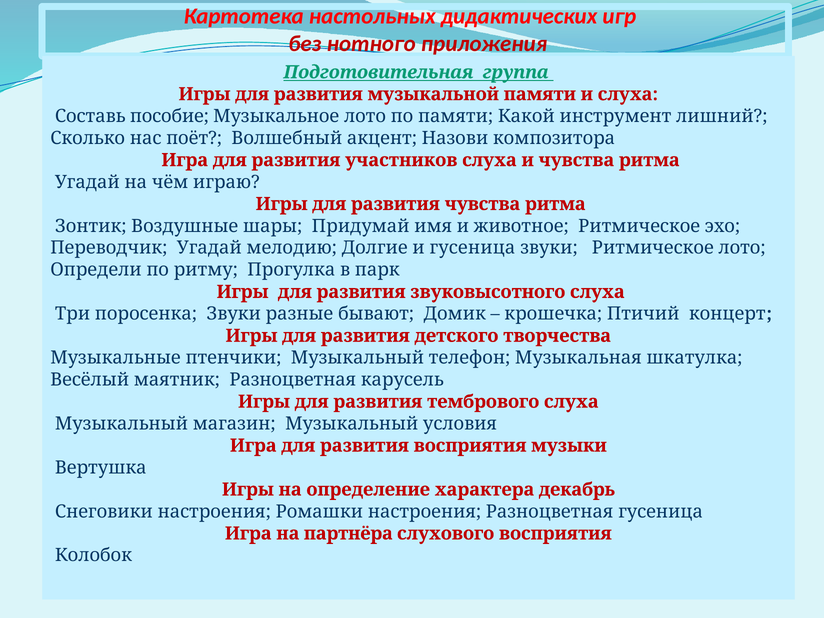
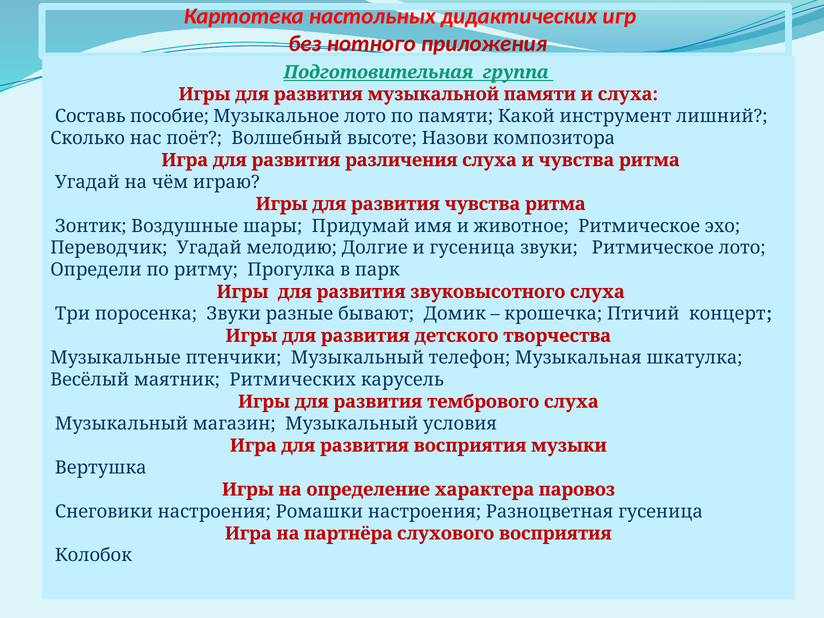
акцент: акцент -> высоте (382, 138)
участников: участников -> различения (401, 160)
маятник Разноцветная: Разноцветная -> Ритмических (293, 380)
декабрь: декабрь -> паровоз (577, 490)
